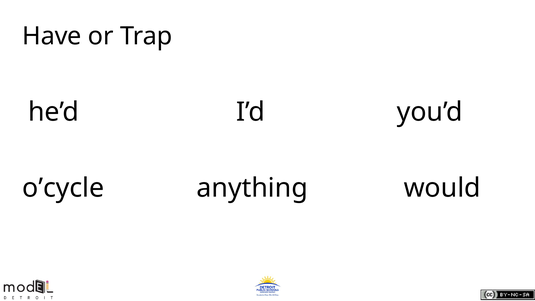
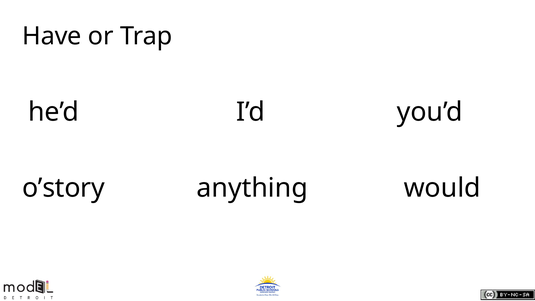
o’cycle: o’cycle -> o’story (63, 188)
